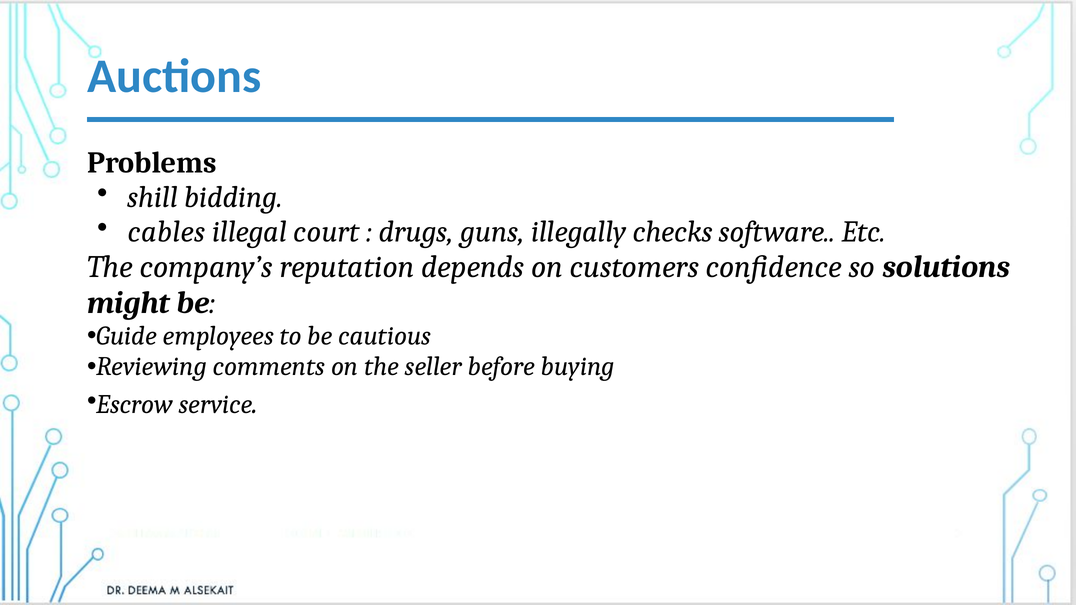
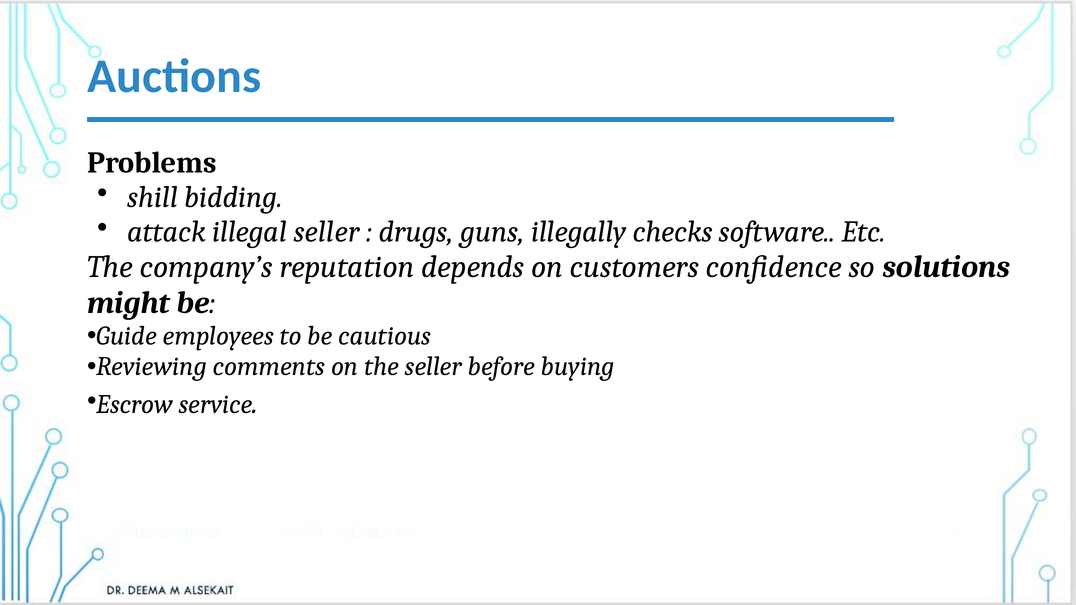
cables: cables -> attack (167, 232)
illegal court: court -> seller (326, 232)
